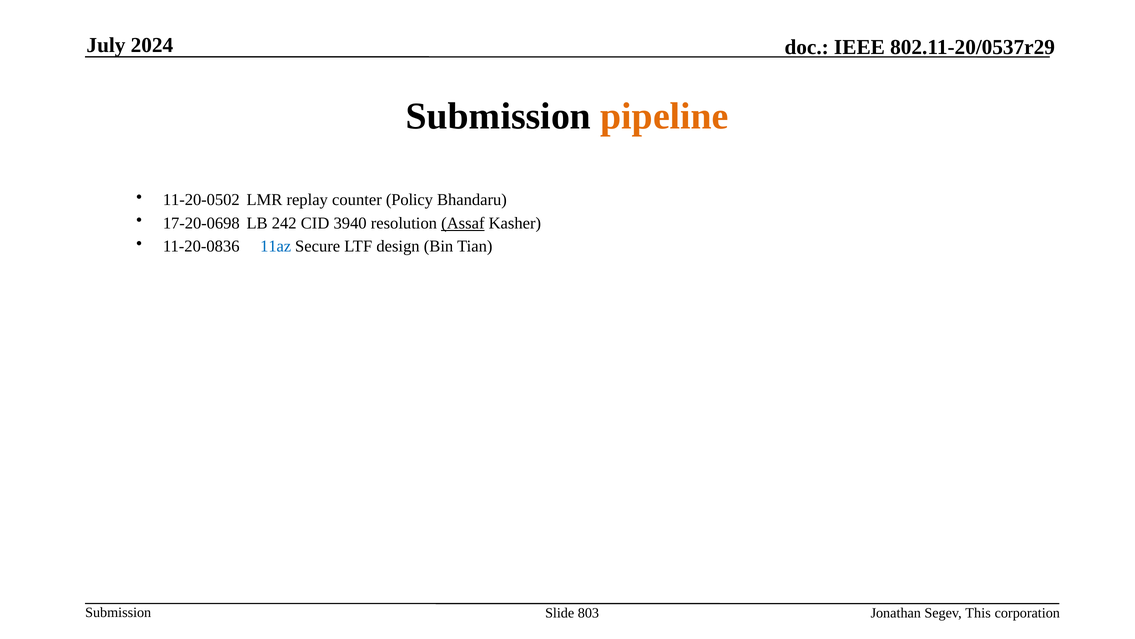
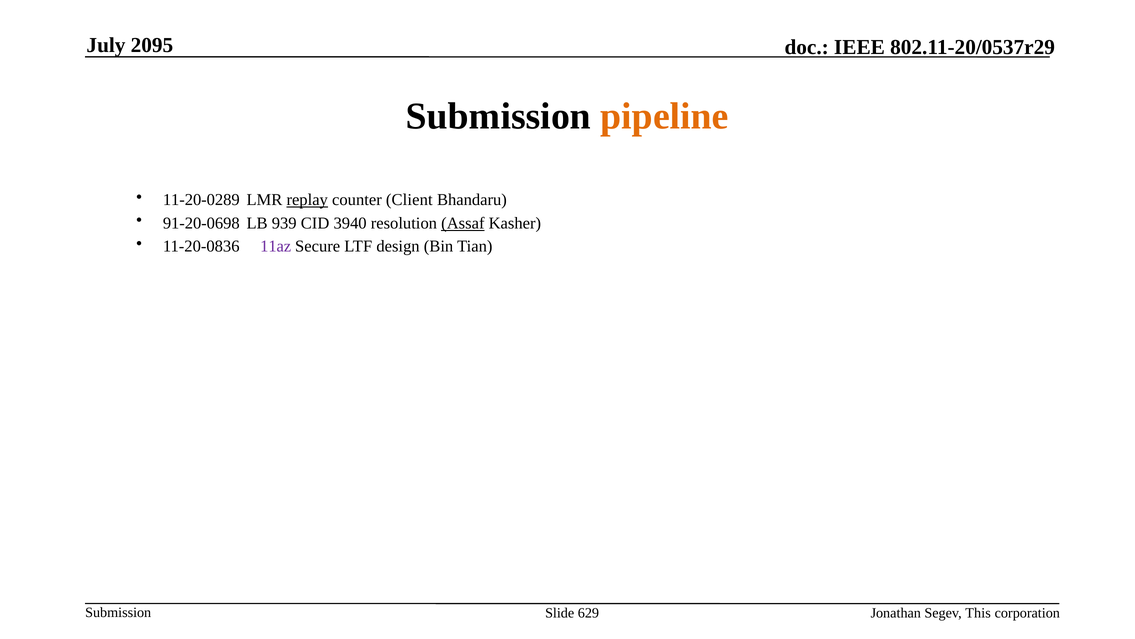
2024: 2024 -> 2095 (152, 45)
11-20-0502: 11-20-0502 -> 11-20-0289 (201, 200)
replay underline: none -> present (307, 200)
Policy: Policy -> Client (409, 200)
17-20-0698: 17-20-0698 -> 91-20-0698 (201, 223)
242: 242 -> 939 (284, 223)
11az colour: blue -> purple (276, 246)
803: 803 -> 629 (588, 612)
